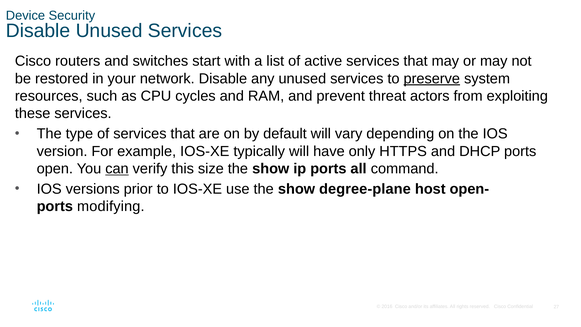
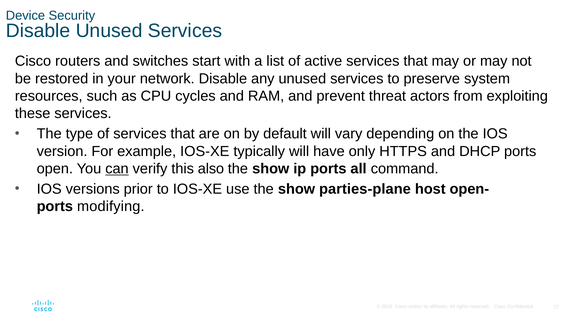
preserve underline: present -> none (432, 79)
size: size -> also (211, 169)
degree-plane: degree-plane -> parties-plane (365, 189)
